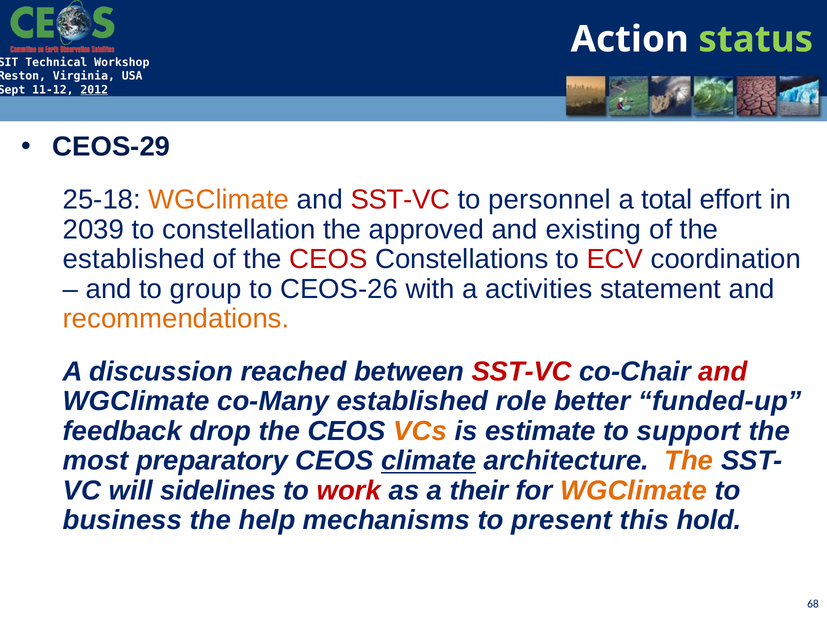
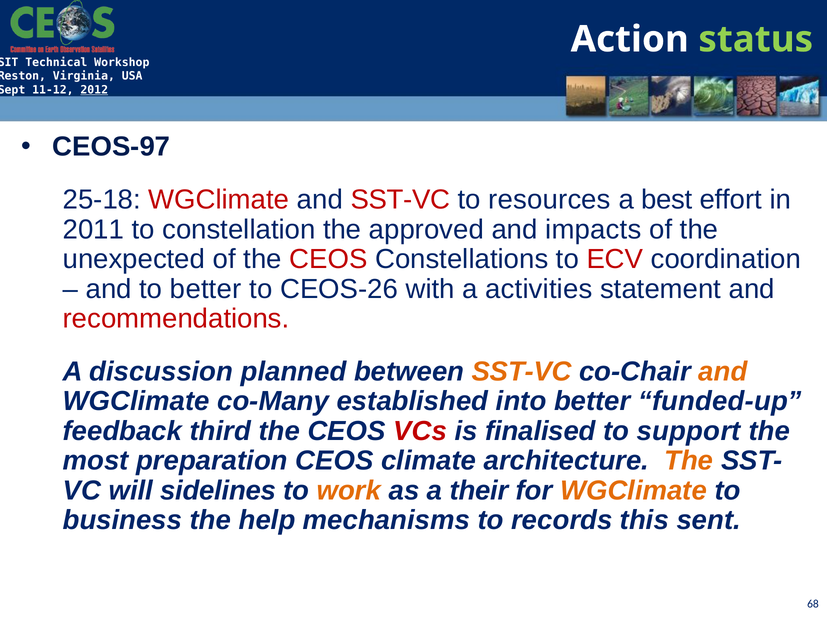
CEOS-29: CEOS-29 -> CEOS-97 (111, 147)
WGClimate colour: orange -> red (219, 200)
personnel: personnel -> resources (550, 200)
total: total -> best (667, 200)
2039: 2039 -> 2011 (93, 230)
existing: existing -> impacts (593, 230)
established: established -> unexpected (134, 259)
to group: group -> better (206, 289)
recommendations colour: orange -> red (176, 319)
reached: reached -> planned (294, 372)
SST-VC colour: red -> orange (522, 372)
and colour: red -> orange (723, 372)
role: role -> into (521, 402)
drop: drop -> third (220, 431)
VCs colour: orange -> red (420, 431)
estimate: estimate -> finalised (540, 431)
preparatory: preparatory -> preparation (212, 461)
climate underline: present -> none (429, 461)
work colour: red -> orange (349, 491)
present: present -> records (562, 521)
hold: hold -> sent (709, 521)
